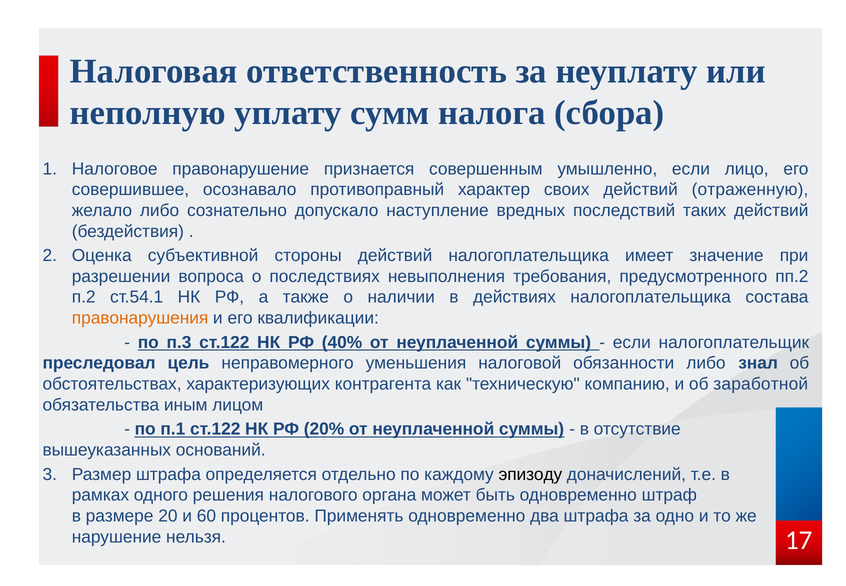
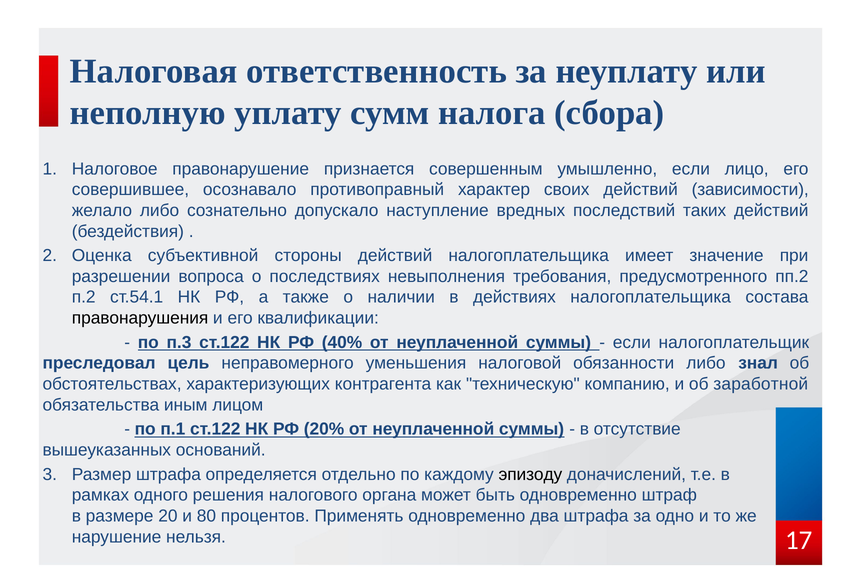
отраженную: отраженную -> зависимости (750, 190)
правонарушения colour: orange -> black (140, 318)
60: 60 -> 80 (206, 516)
